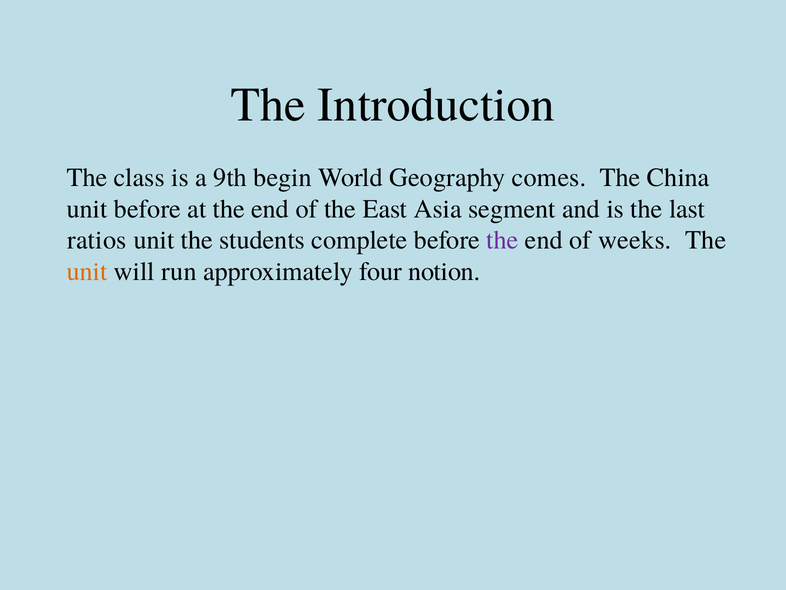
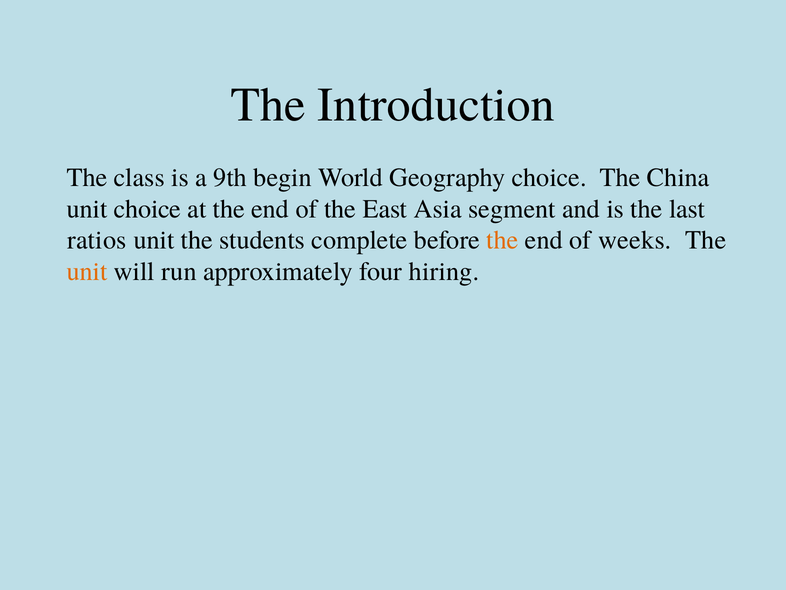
Geography comes: comes -> choice (549, 177)
unit before: before -> choice (148, 209)
the colour: purple -> orange (502, 240)
notion: notion -> hiring (444, 272)
